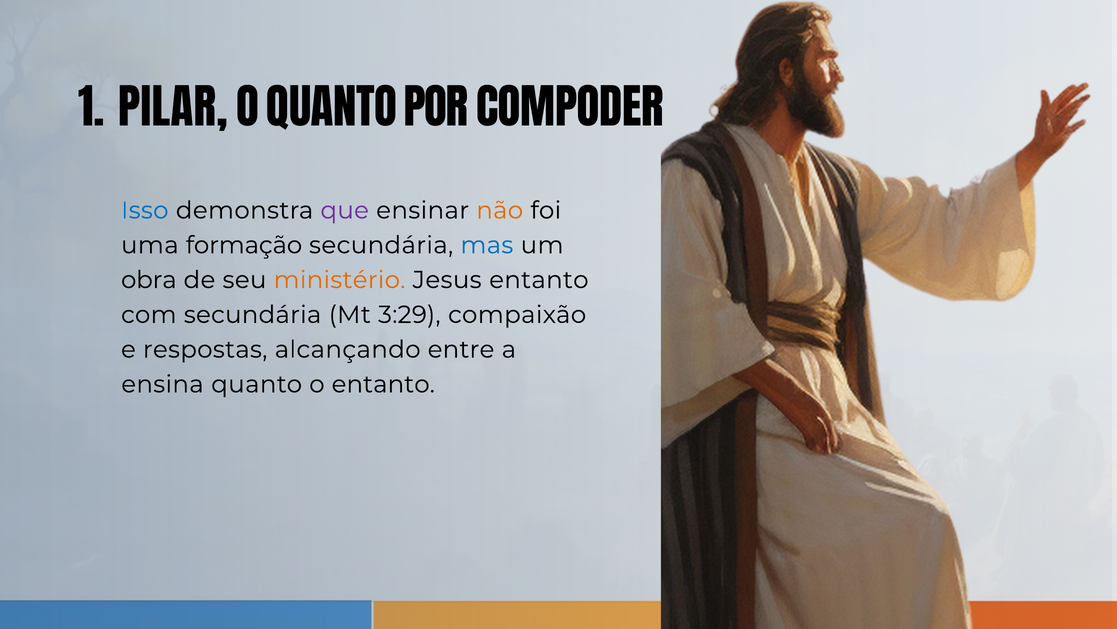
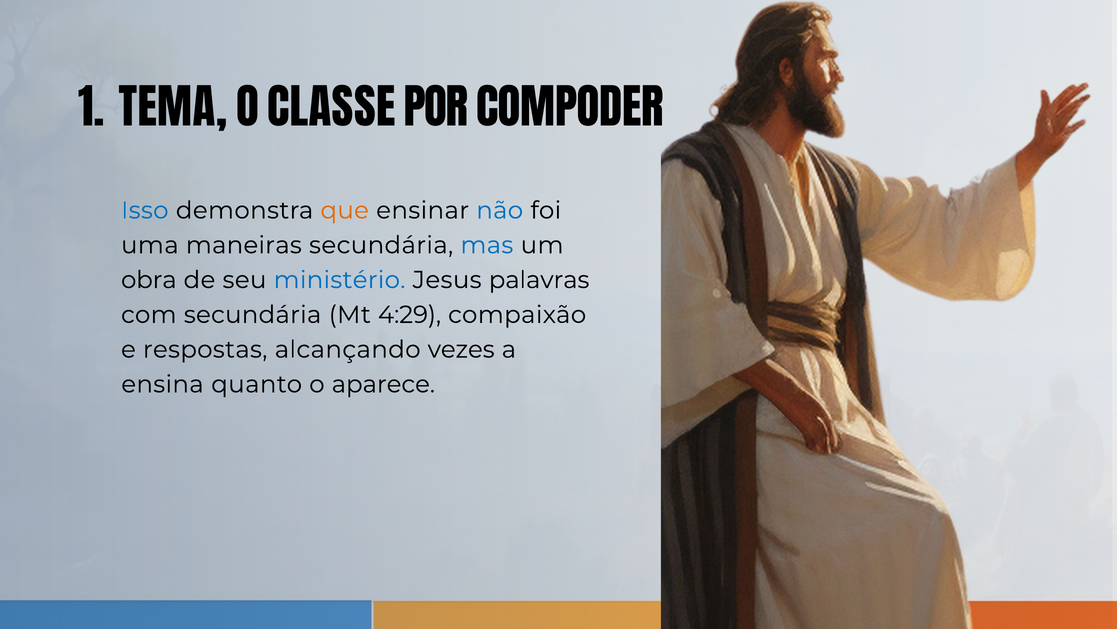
PILAR: PILAR -> TEMA (173, 110)
O QUANTO: QUANTO -> CLASSE (331, 110)
que colour: purple -> orange (345, 210)
não colour: orange -> blue (500, 210)
formação: formação -> maneiras (244, 245)
ministério colour: orange -> blue (340, 280)
Jesus entanto: entanto -> palavras (539, 280)
3:29: 3:29 -> 4:29 (410, 314)
entre: entre -> vezes (461, 349)
o entanto: entanto -> aparece (383, 384)
